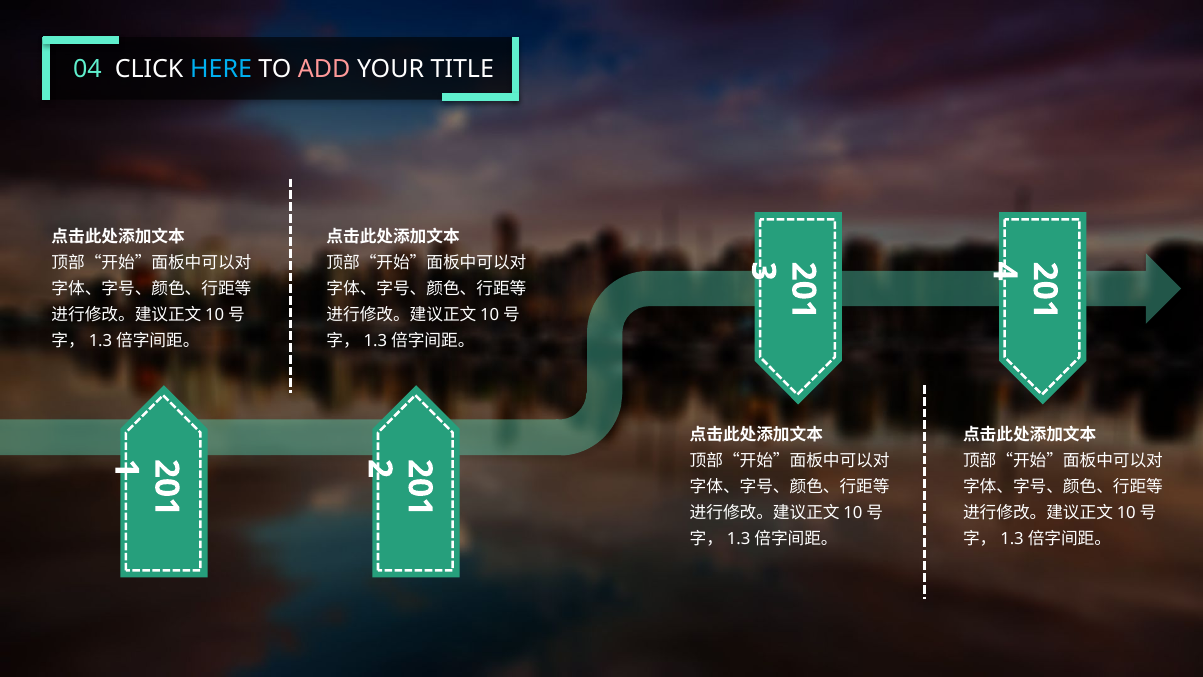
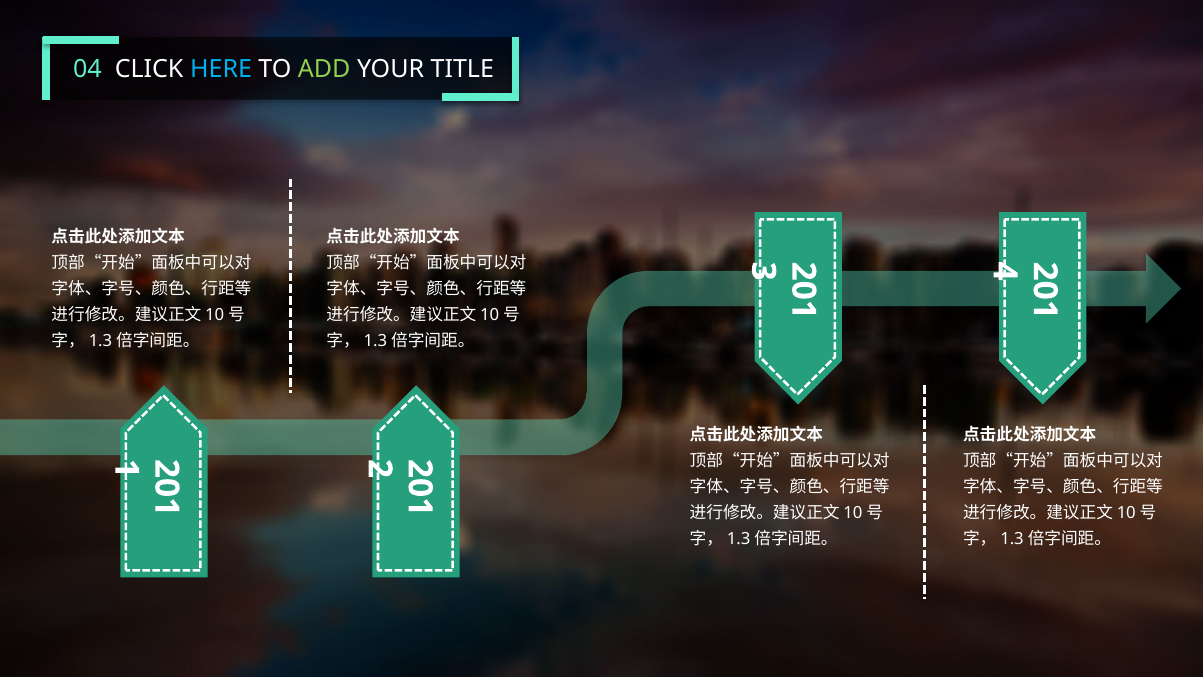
ADD colour: pink -> light green (324, 69)
